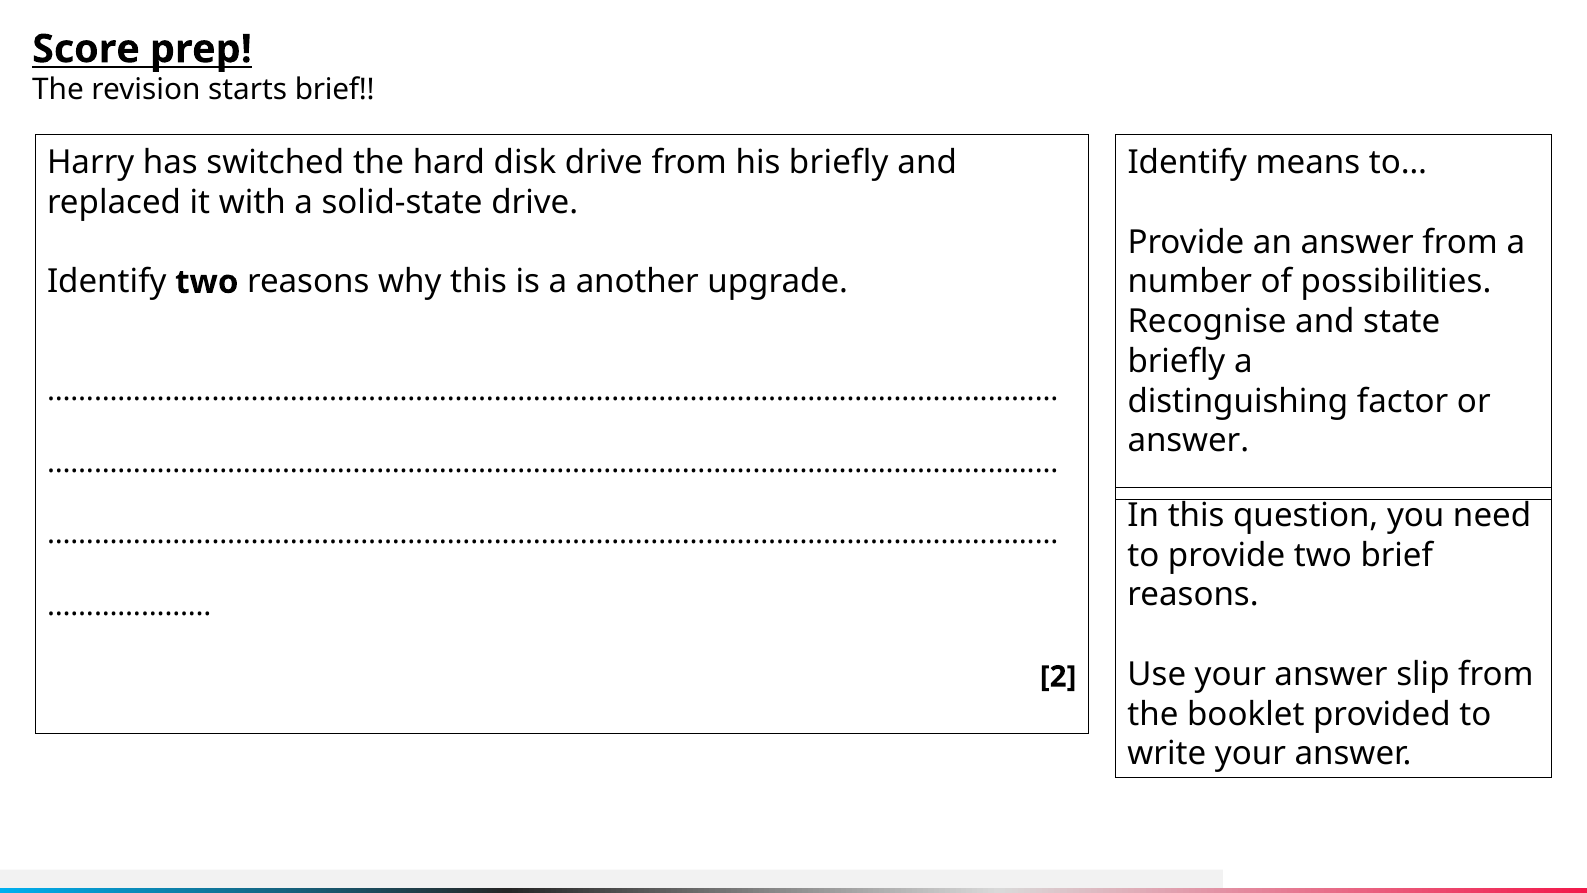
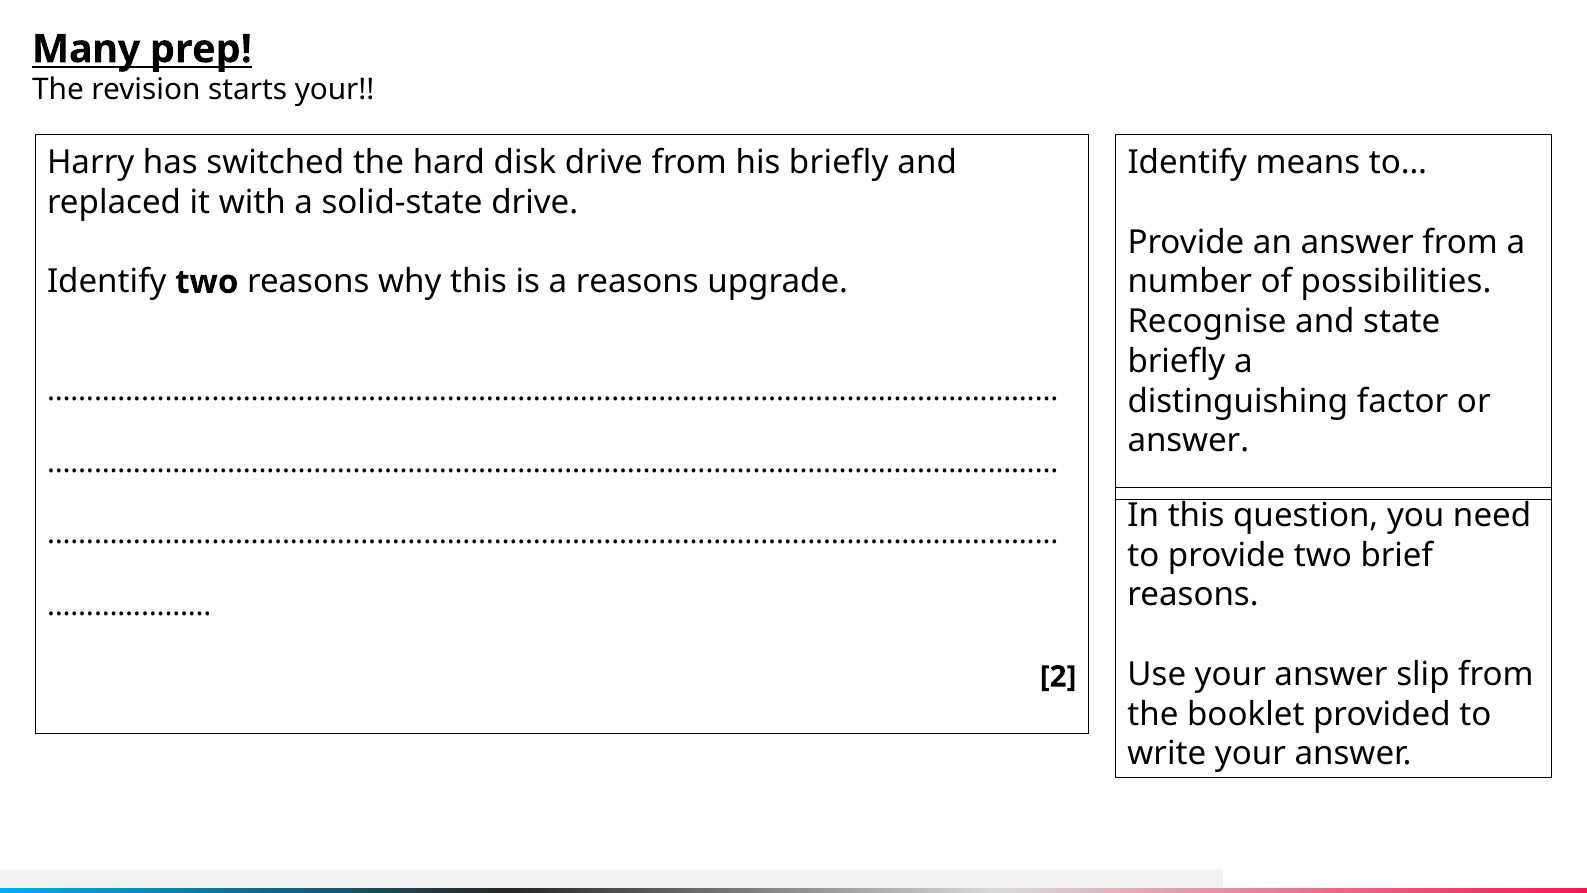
Score: Score -> Many (86, 49)
starts brief: brief -> your (335, 90)
a another: another -> reasons (637, 282)
